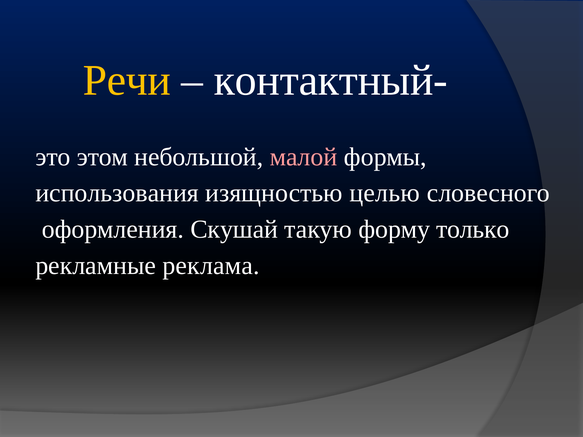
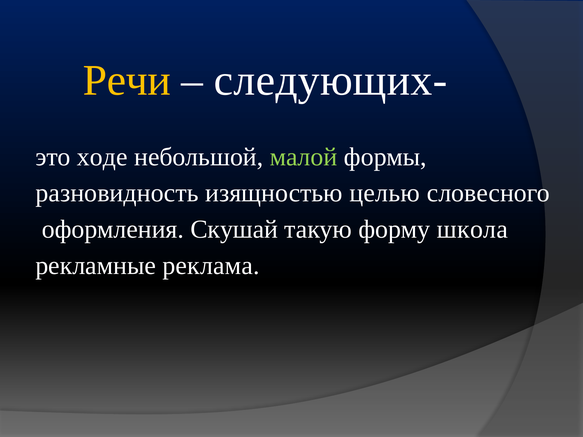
контактный-: контактный- -> следующих- (331, 80)
этом: этом -> ходе (102, 157)
малой colour: pink -> light green (304, 157)
использования: использования -> разновидность (117, 193)
только: только -> школа (472, 230)
